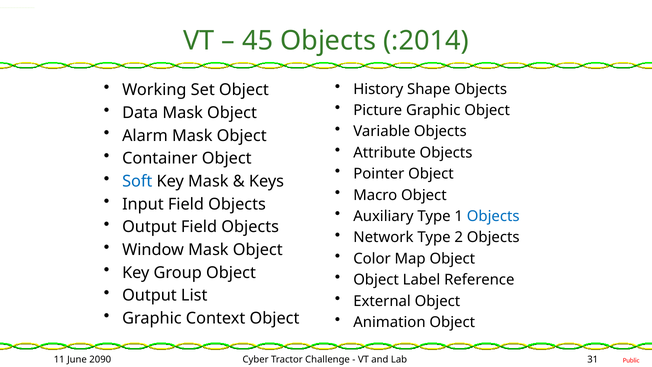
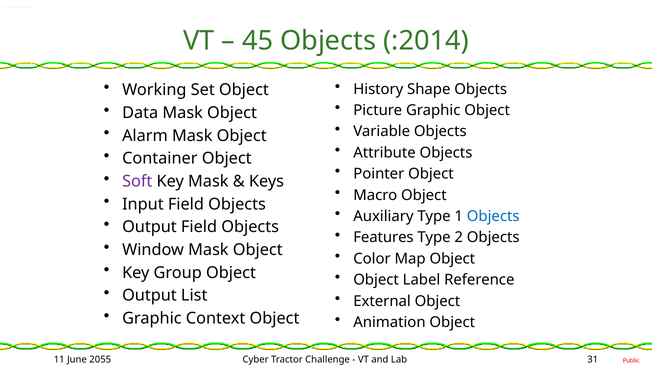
Soft colour: blue -> purple (137, 181)
Network: Network -> Features (383, 237)
2090: 2090 -> 2055 (100, 359)
